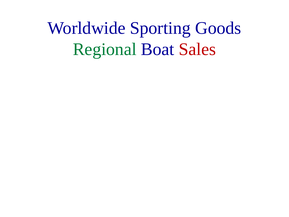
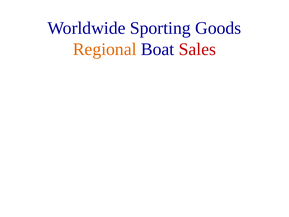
Regional colour: green -> orange (105, 49)
